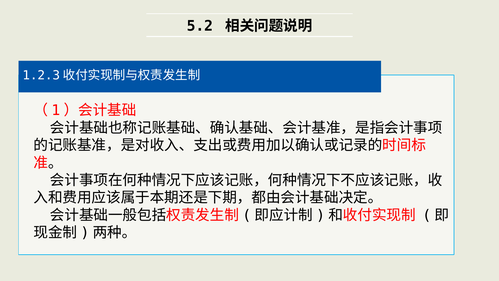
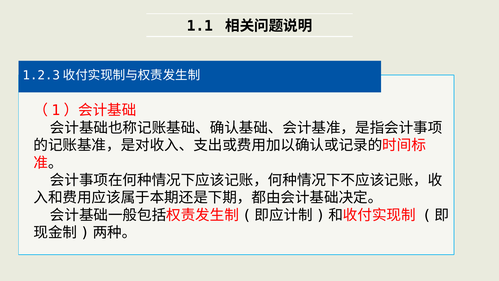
5.2: 5.2 -> 1.1 (200, 26)
